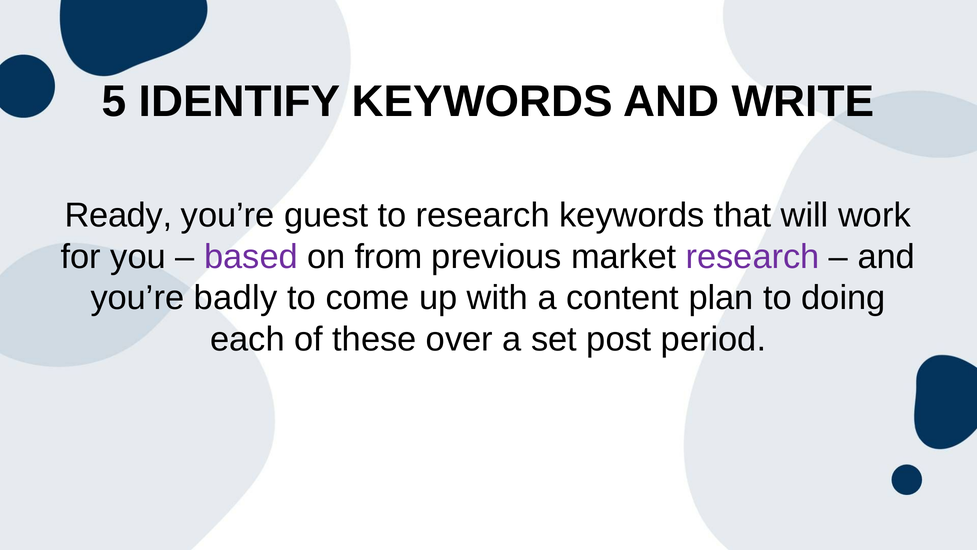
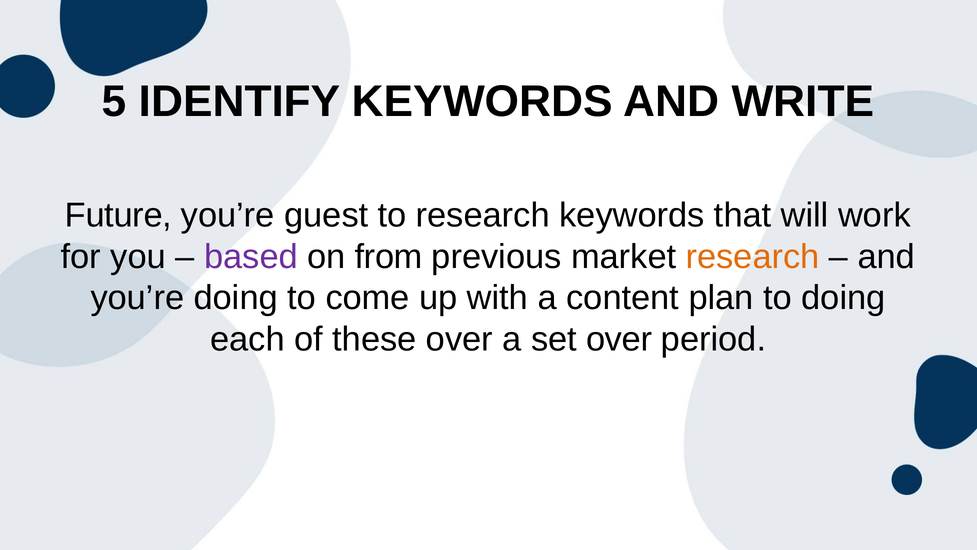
Ready: Ready -> Future (118, 215)
research colour: purple -> orange (753, 256)
you’re badly: badly -> doing (236, 298)
set post: post -> over (619, 339)
